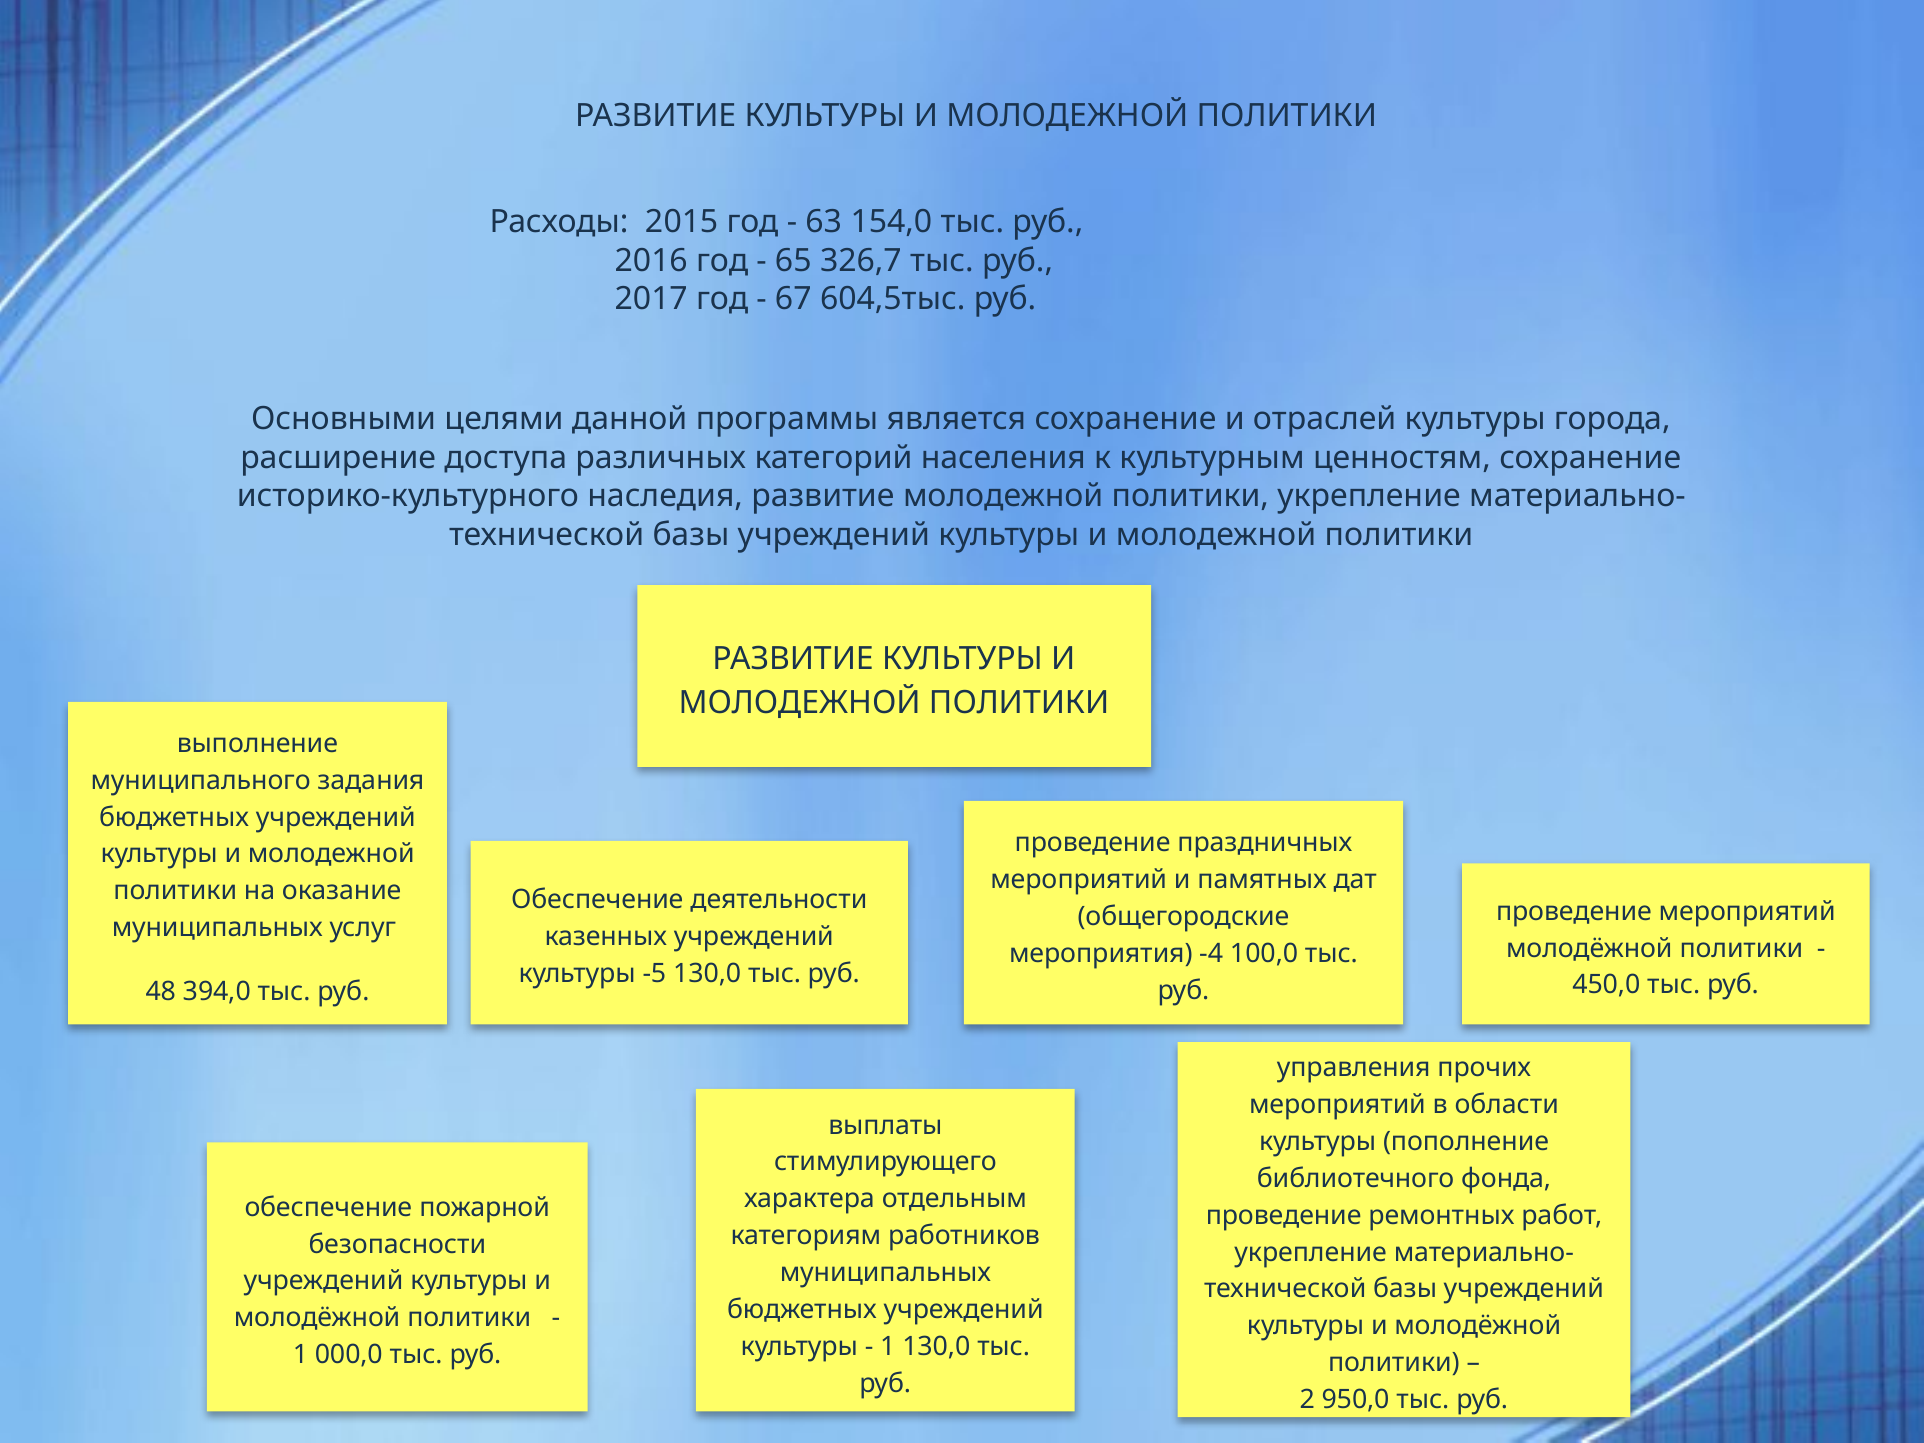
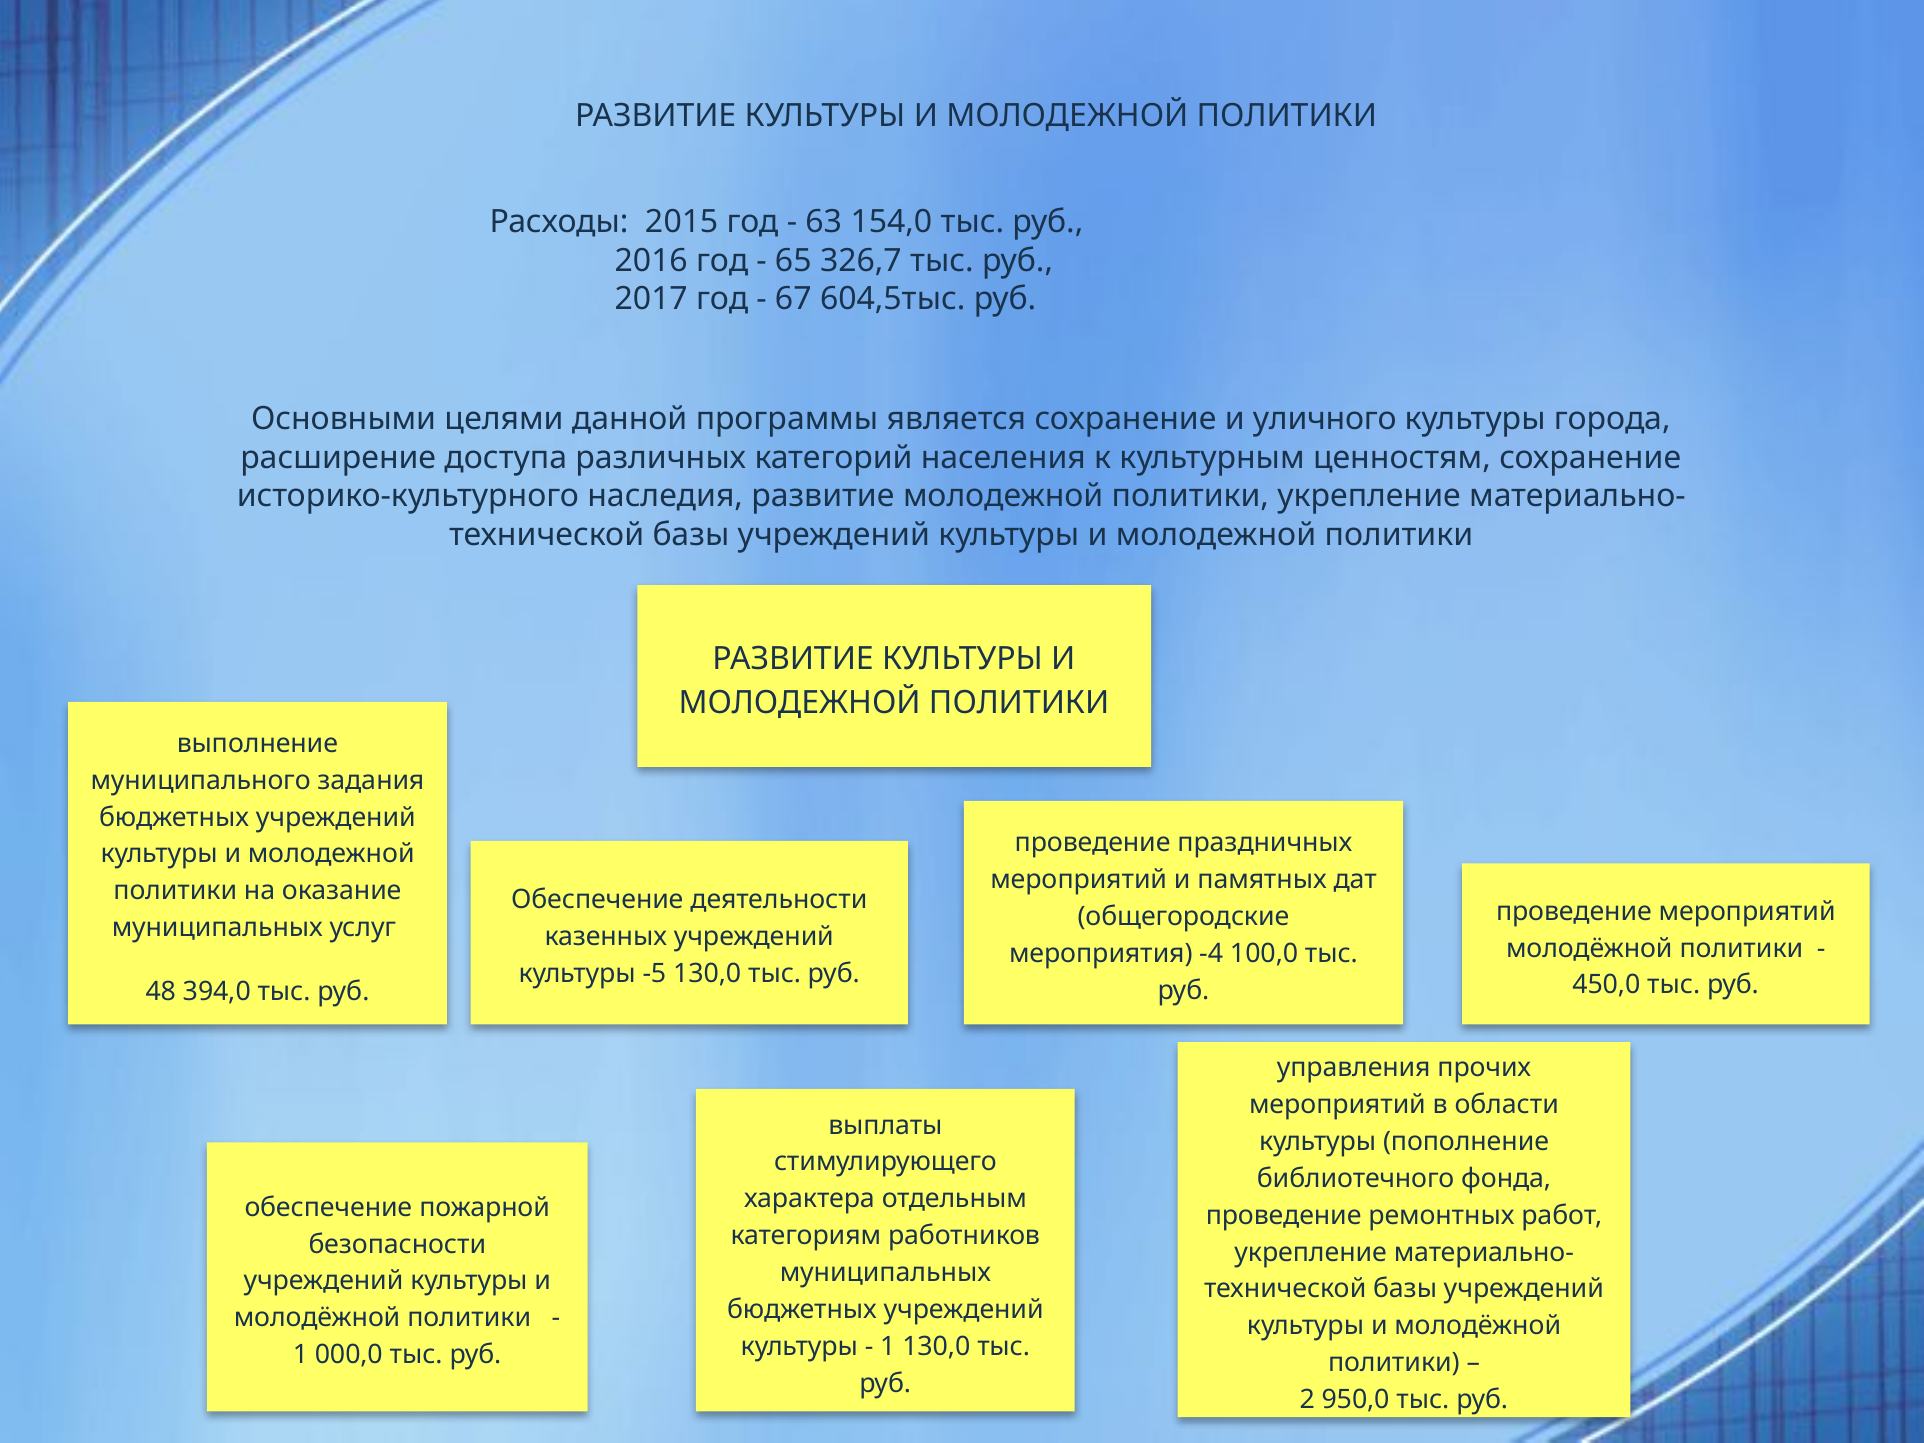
отраслей: отраслей -> уличного (1325, 419)
